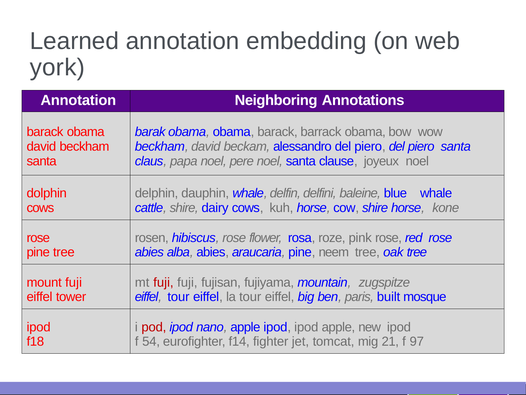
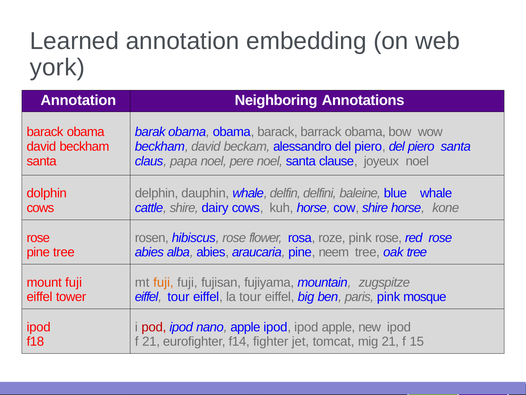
fuji colour: red -> orange (163, 282)
paris built: built -> pink (389, 297)
f 54: 54 -> 21 (151, 341)
97: 97 -> 15 (417, 341)
